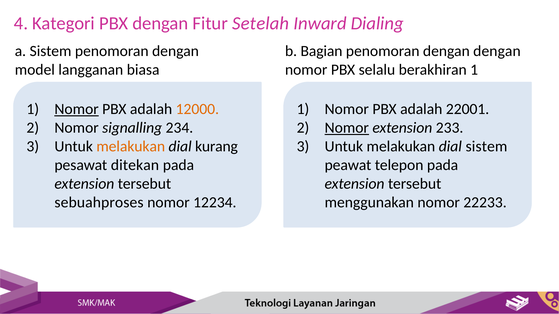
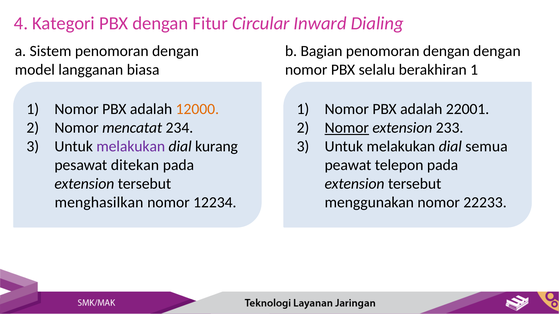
Setelah: Setelah -> Circular (261, 23)
Nomor underline: present -> none (77, 109)
signalling: signalling -> mencatat (132, 128)
melakukan colour: orange -> purple (131, 147)
dial sistem: sistem -> semua (487, 147)
sebuahproses: sebuahproses -> menghasilkan (99, 203)
